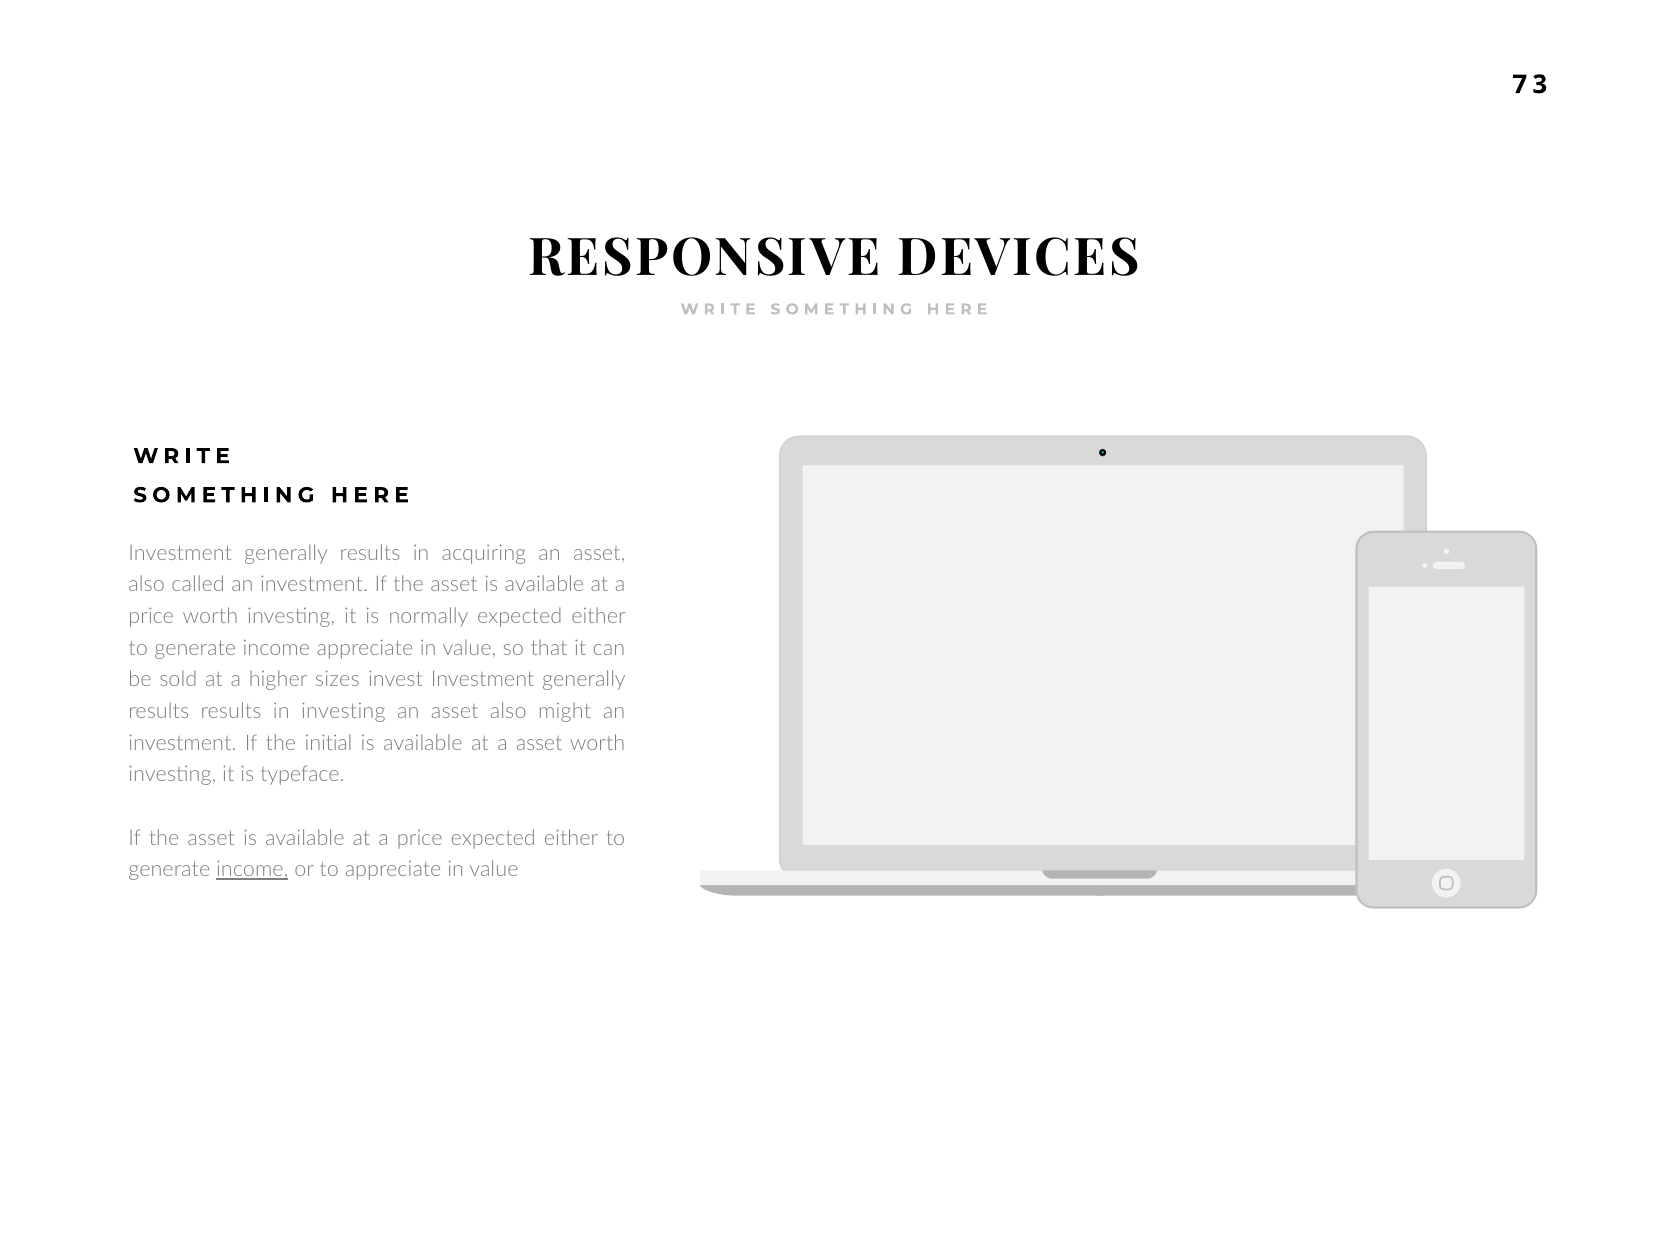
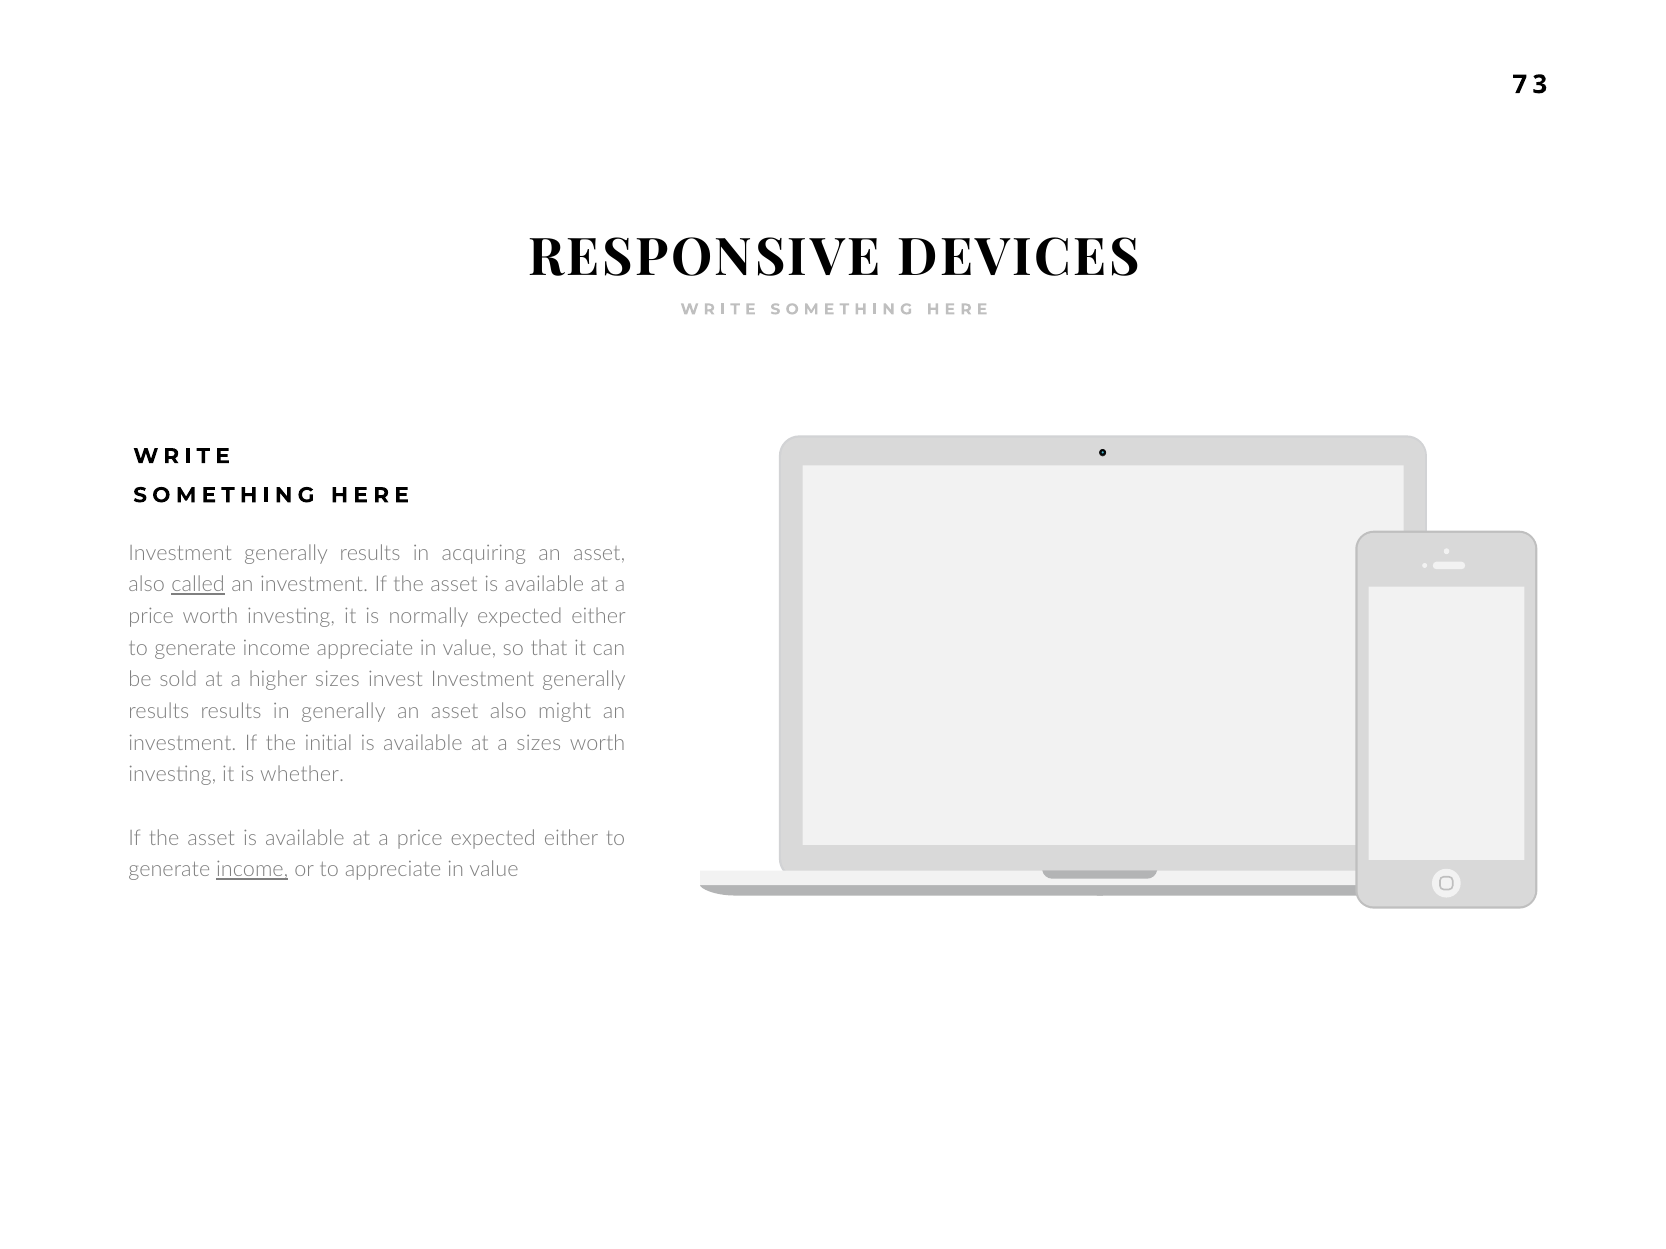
called underline: none -> present (198, 585)
in investing: investing -> generally (343, 712)
a asset: asset -> sizes (539, 743)
typeface: typeface -> whether (302, 775)
